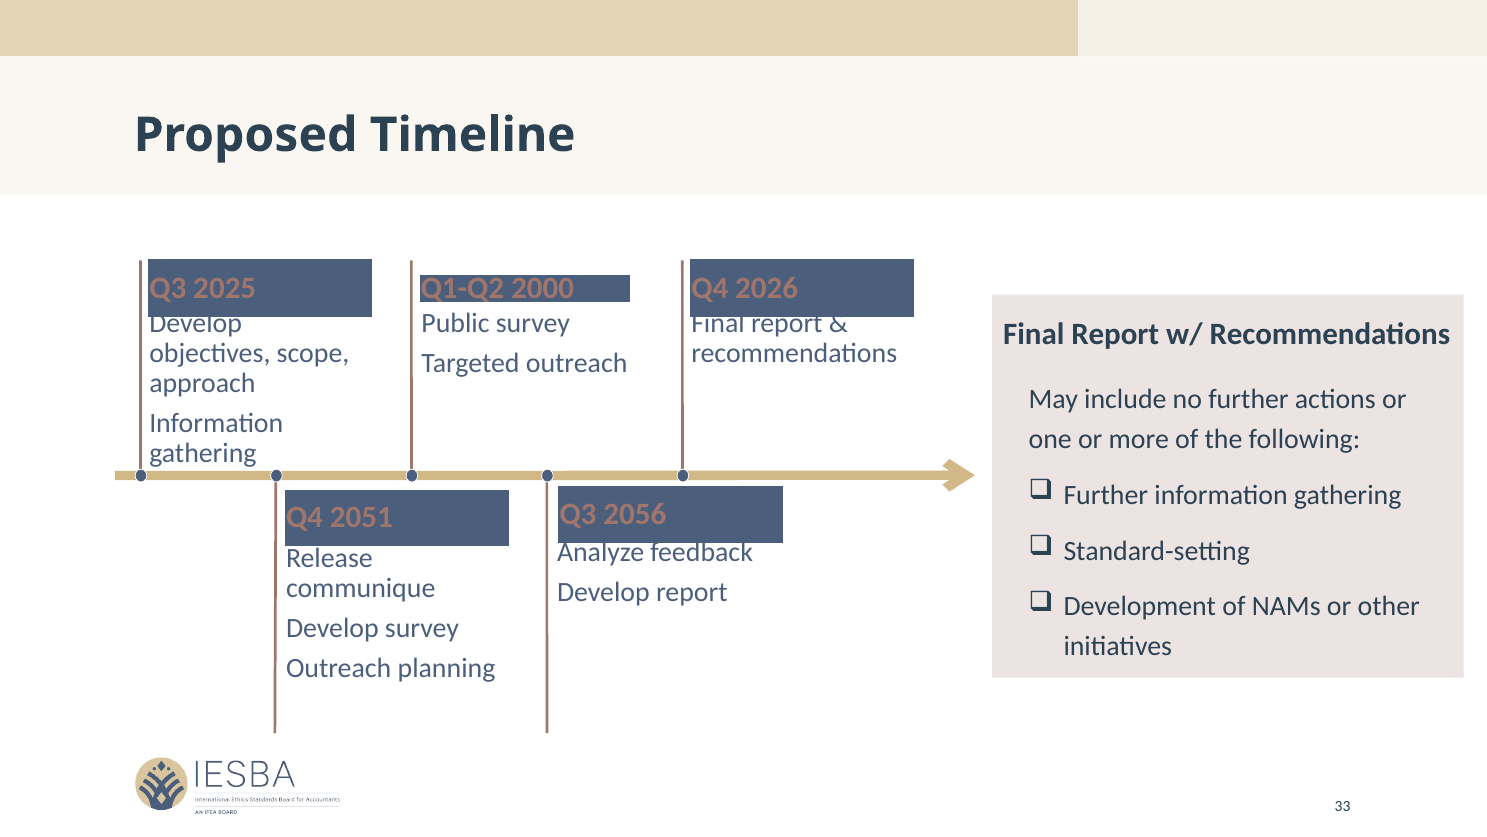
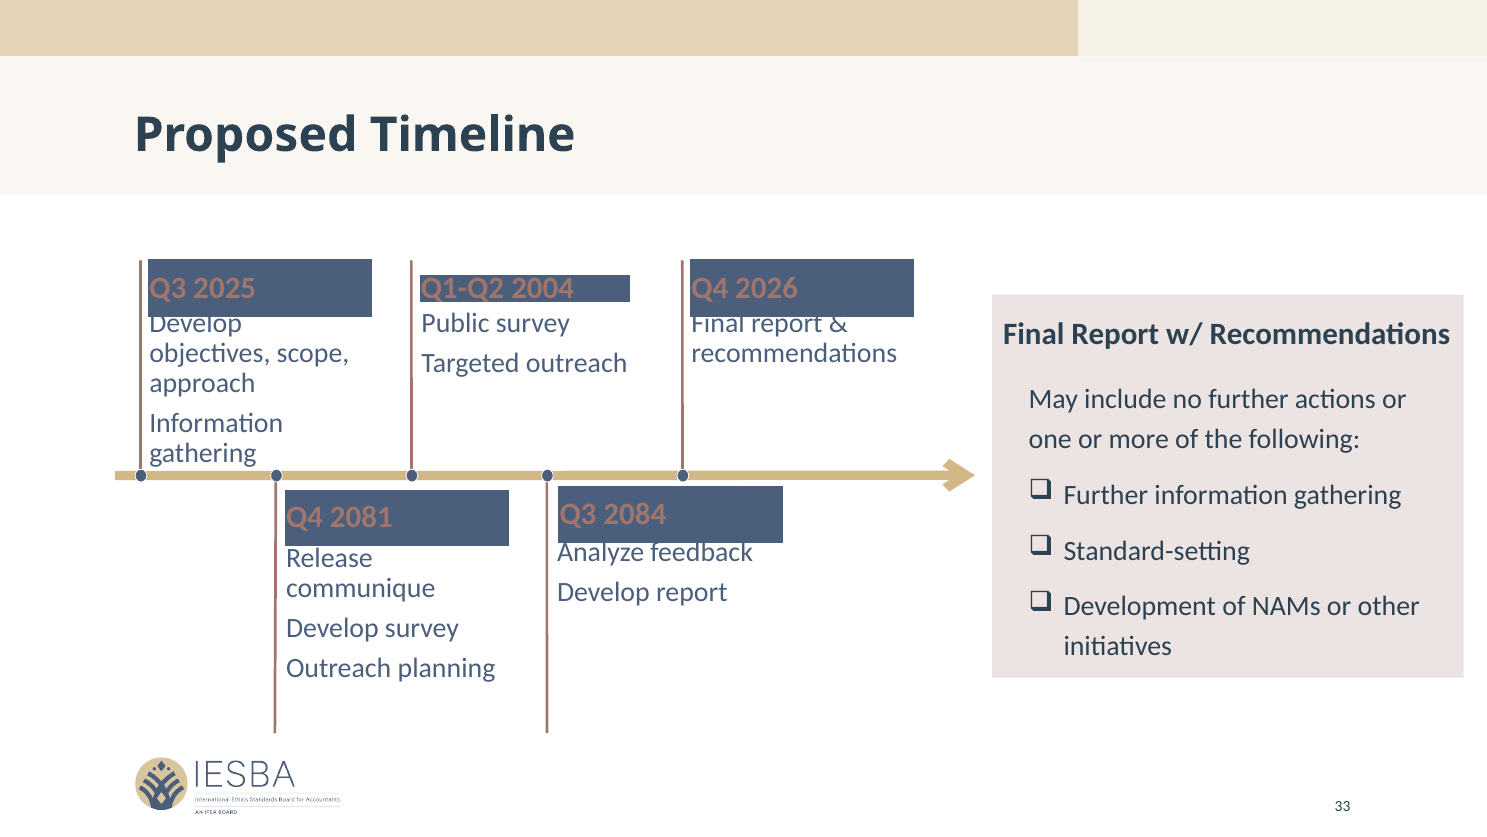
2000: 2000 -> 2004 (543, 288)
2056: 2056 -> 2084 (635, 514)
2051: 2051 -> 2081 (361, 517)
